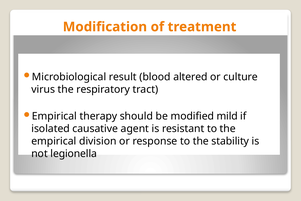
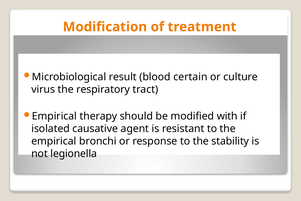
altered: altered -> certain (190, 77)
mild: mild -> with (227, 116)
division: division -> bronchi (98, 141)
